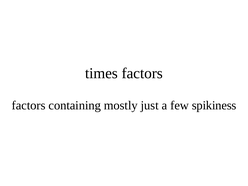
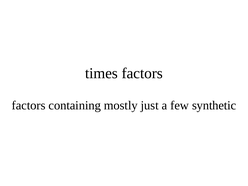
spikiness: spikiness -> synthetic (214, 105)
